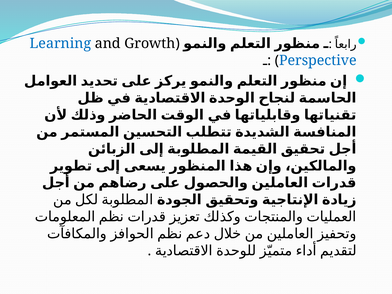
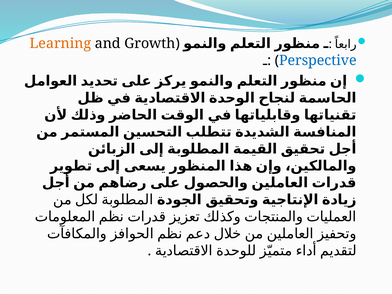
Learning colour: blue -> orange (60, 44)
